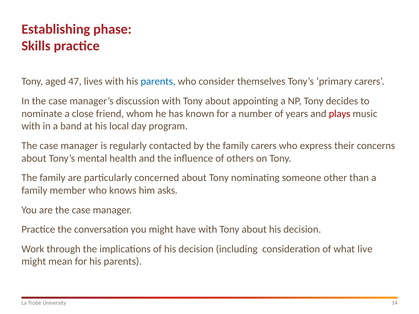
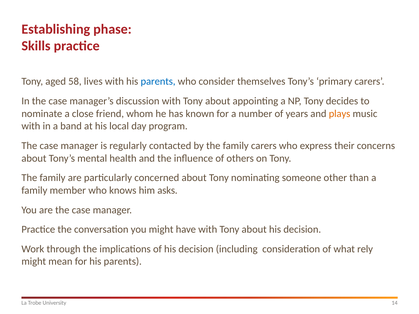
47: 47 -> 58 (75, 82)
plays colour: red -> orange (340, 114)
live: live -> rely (365, 249)
